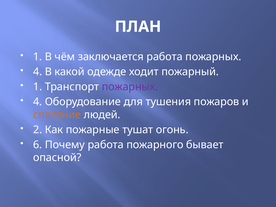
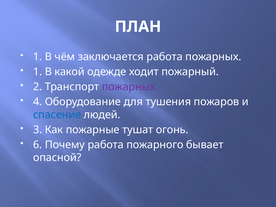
4: 4 -> 1 (38, 72)
1: 1 -> 2 (38, 87)
спасение colour: orange -> blue (57, 115)
2: 2 -> 3 (38, 130)
